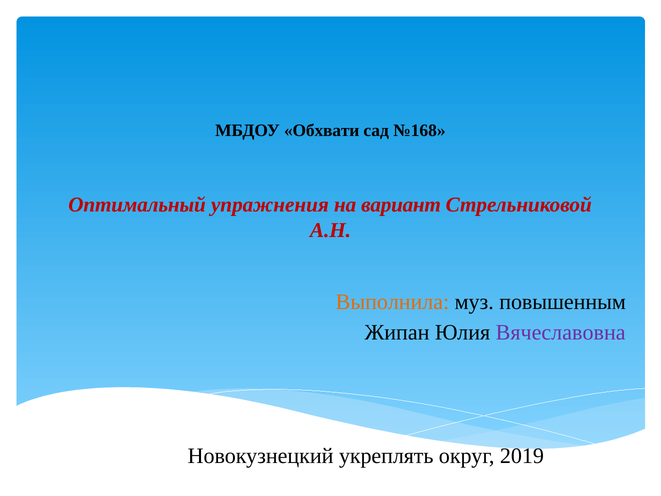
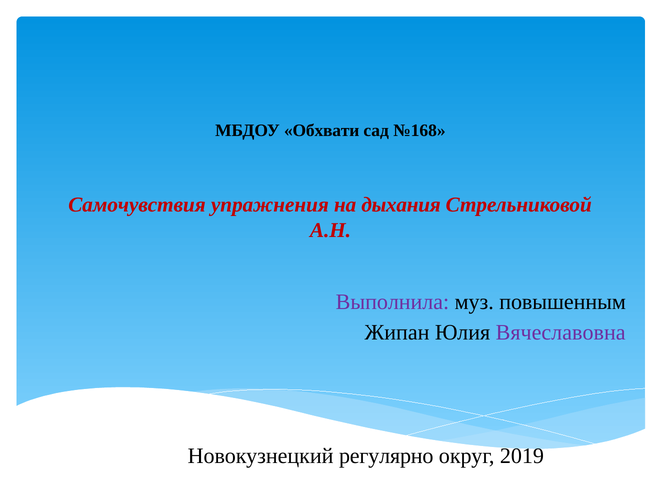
Оптимальный: Оптимальный -> Самочувствия (137, 205)
вариант: вариант -> дыхания (401, 205)
Выполнила colour: orange -> purple (392, 302)
укреплять: укреплять -> регулярно (386, 456)
